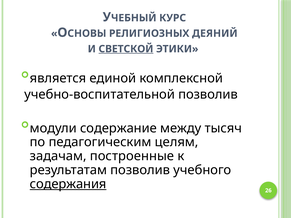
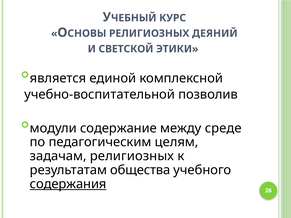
СВЕТСКОЙ underline: present -> none (126, 49)
тысяч: тысяч -> среде (223, 128)
задачам построенные: построенные -> религиозных (132, 156)
результатам позволив: позволив -> общества (140, 170)
